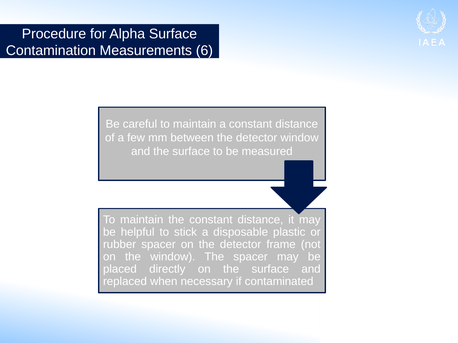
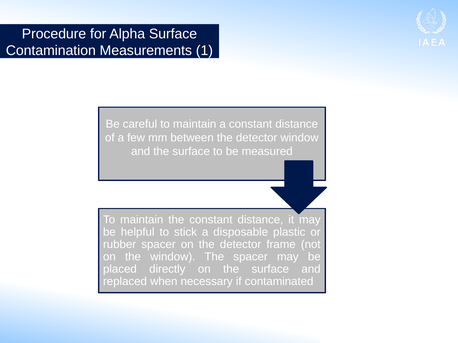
6: 6 -> 1 (204, 51)
